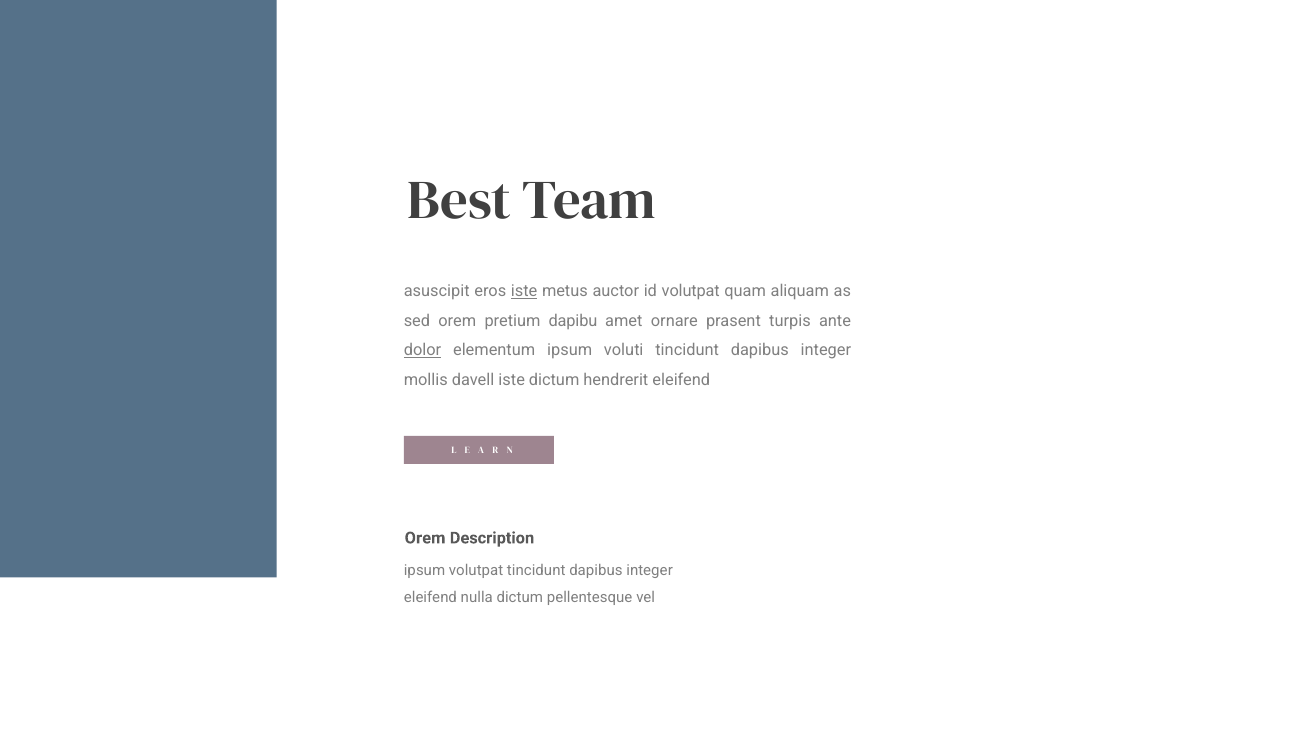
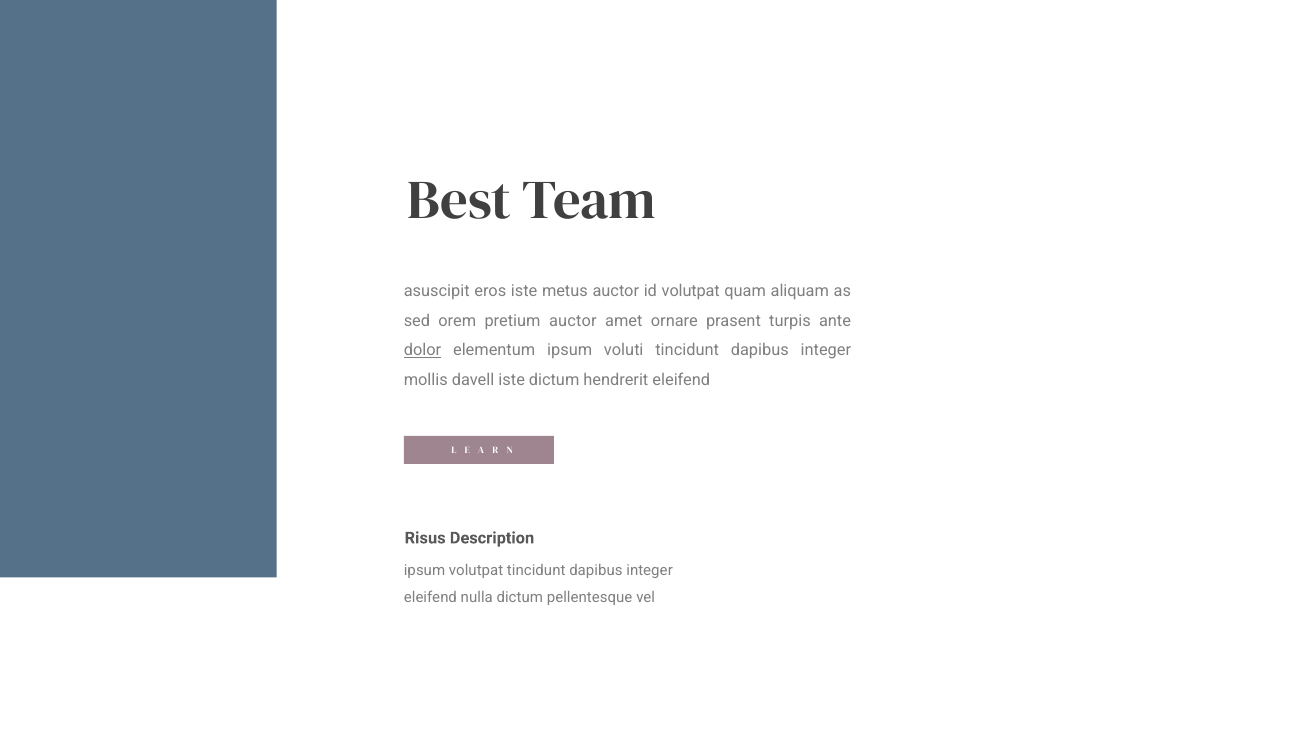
iste underline: present -> none (524, 291)
pretium dapibu: dapibu -> auctor (573, 321)
Orem: Orem -> Risus (425, 538)
